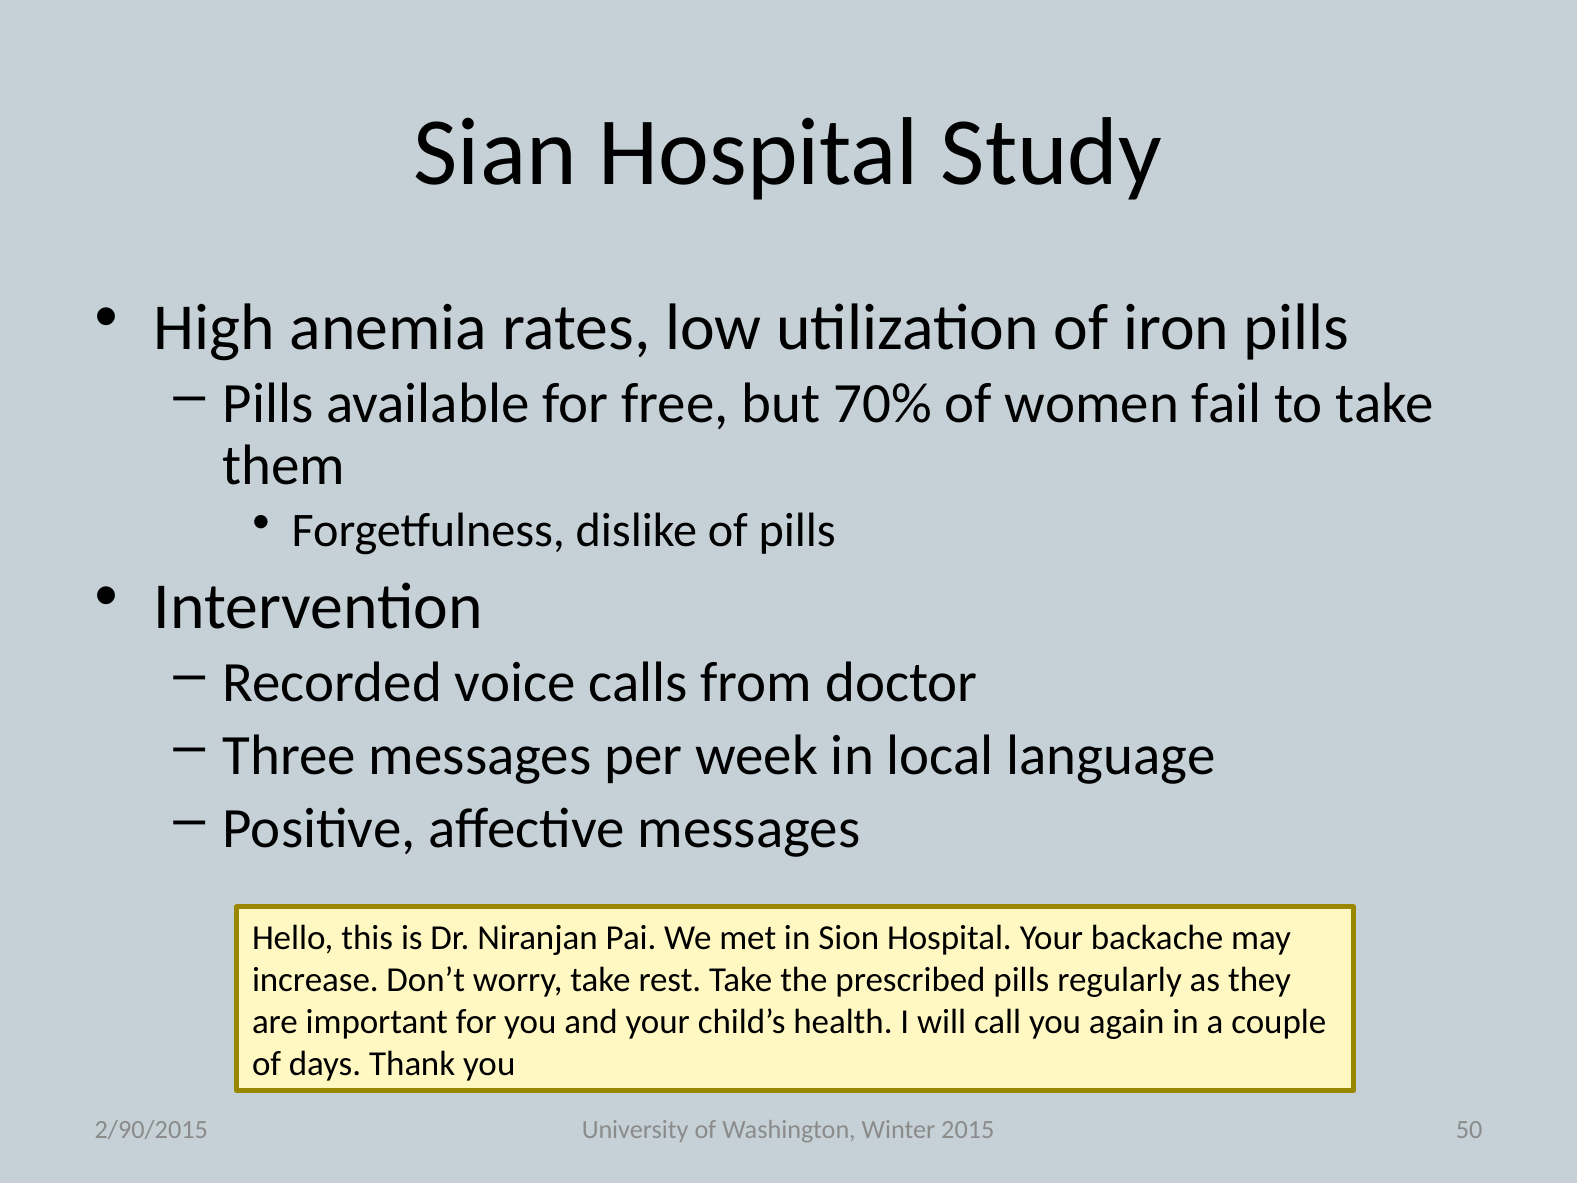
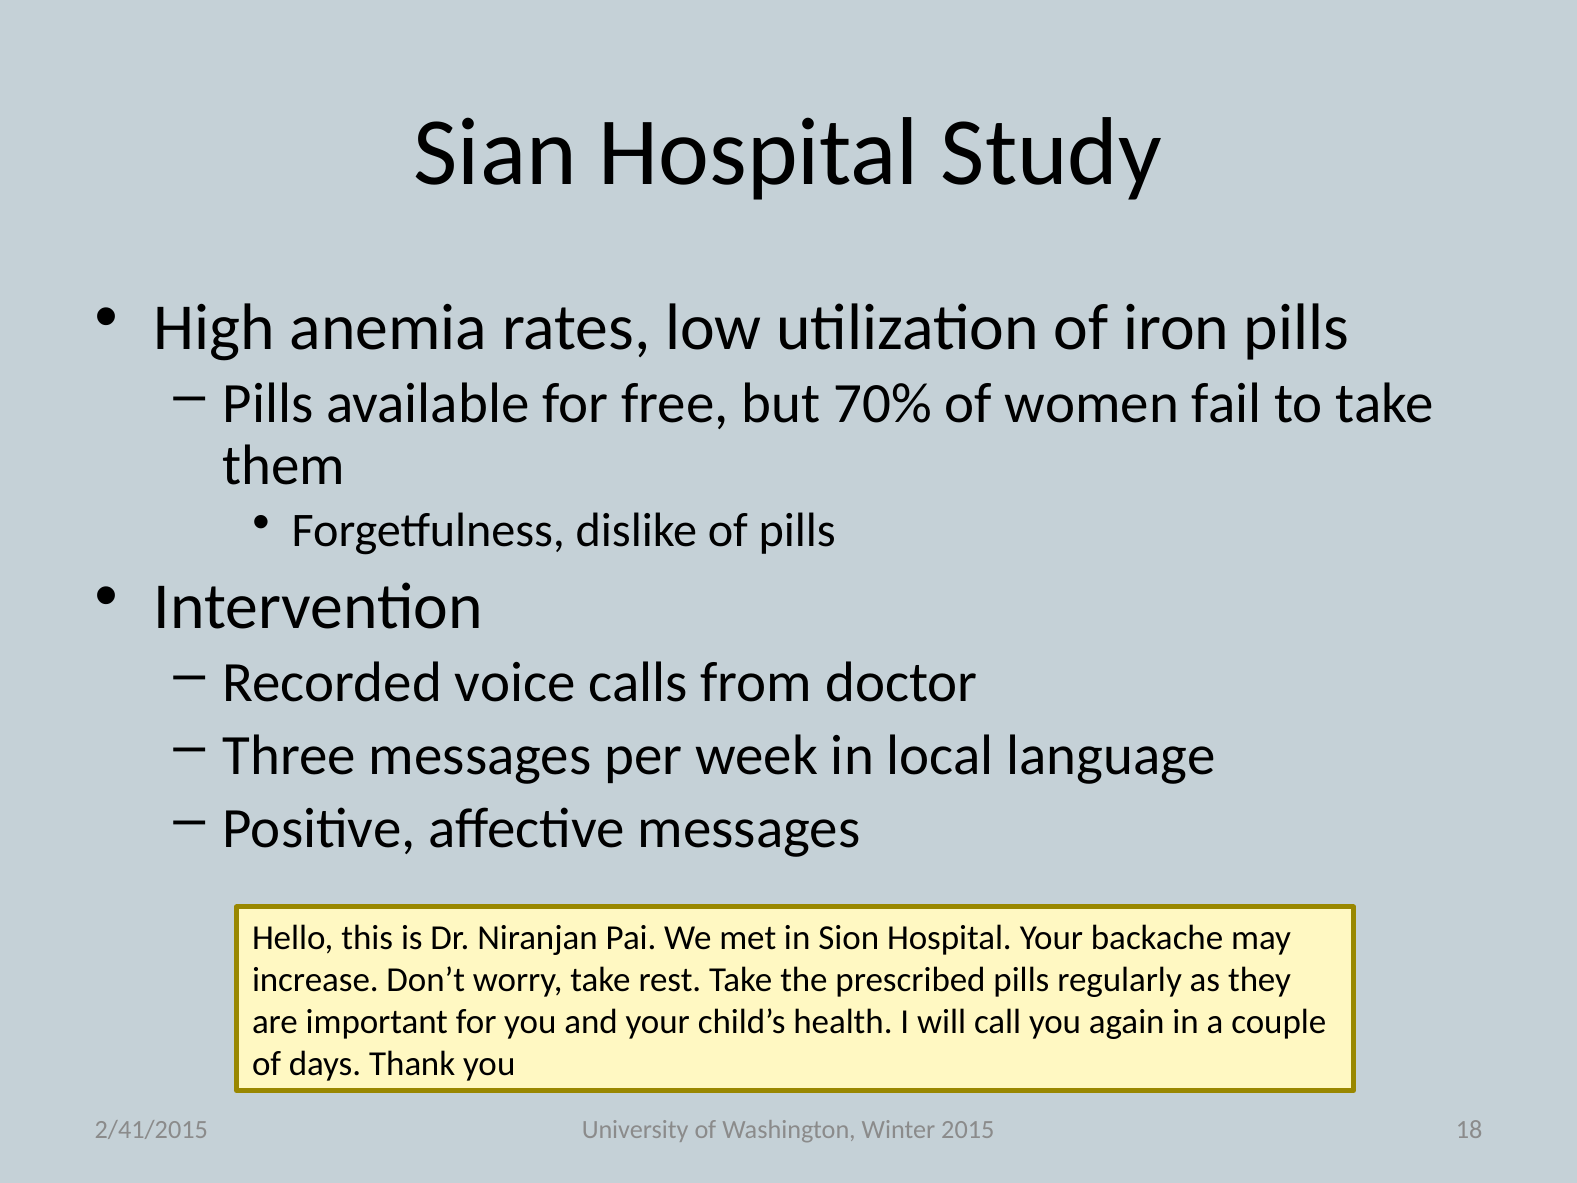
50: 50 -> 18 (1469, 1129)
2/90/2015: 2/90/2015 -> 2/41/2015 (151, 1130)
